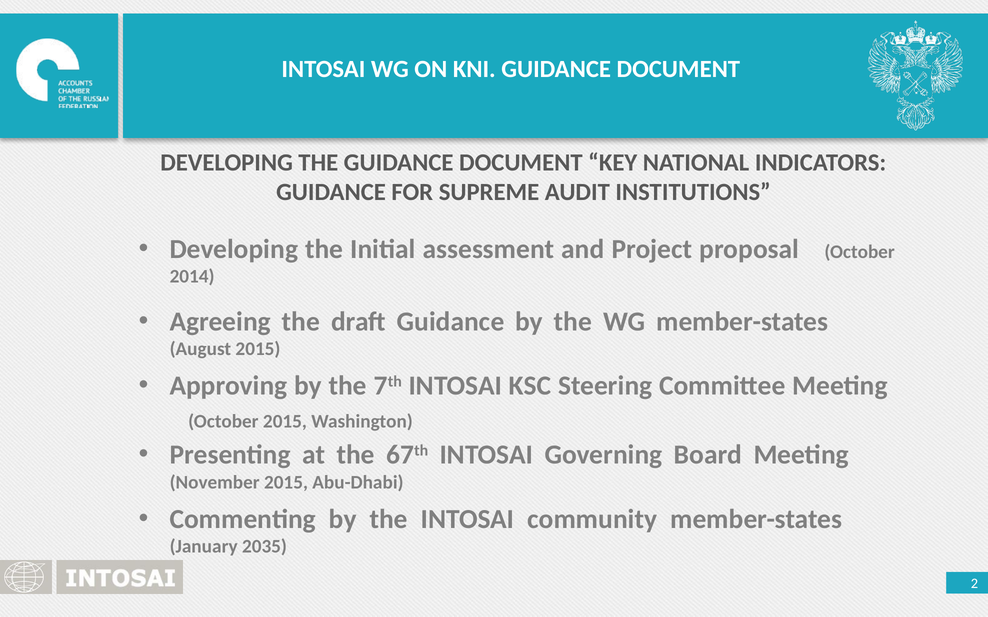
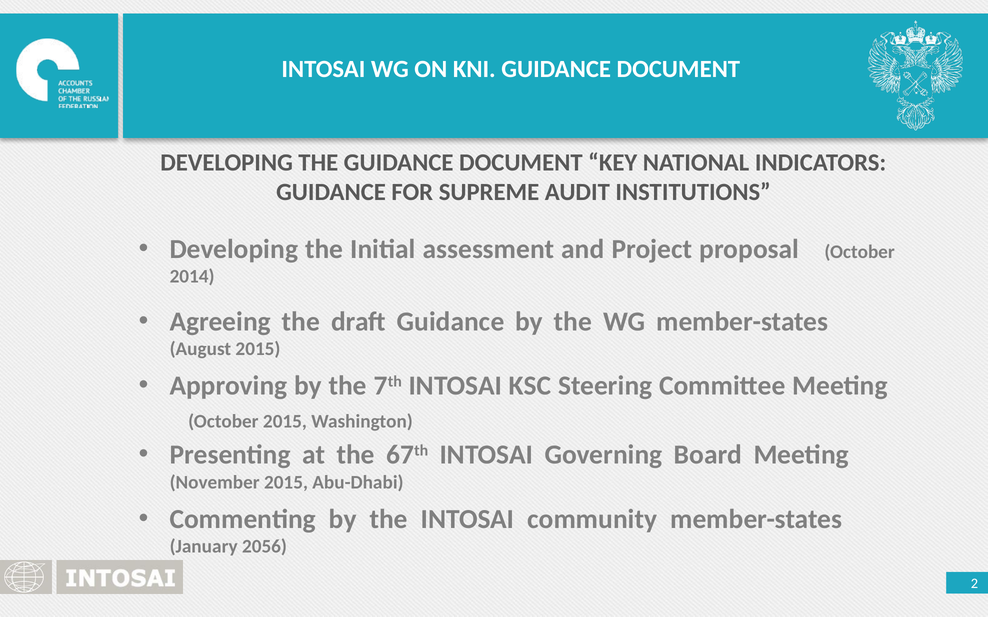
2035: 2035 -> 2056 (264, 547)
